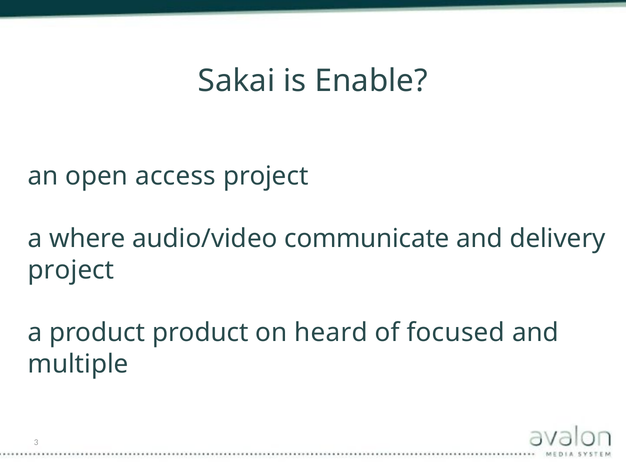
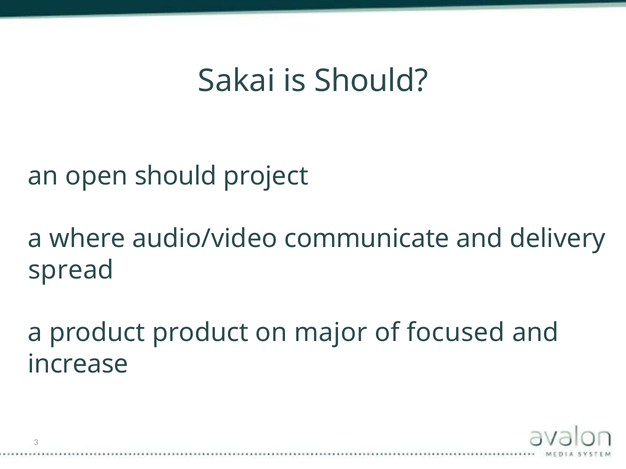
is Enable: Enable -> Should (371, 81)
open access: access -> should (176, 177)
project: project -> spread (71, 270)
heard: heard -> major (331, 333)
multiple: multiple -> increase (78, 364)
